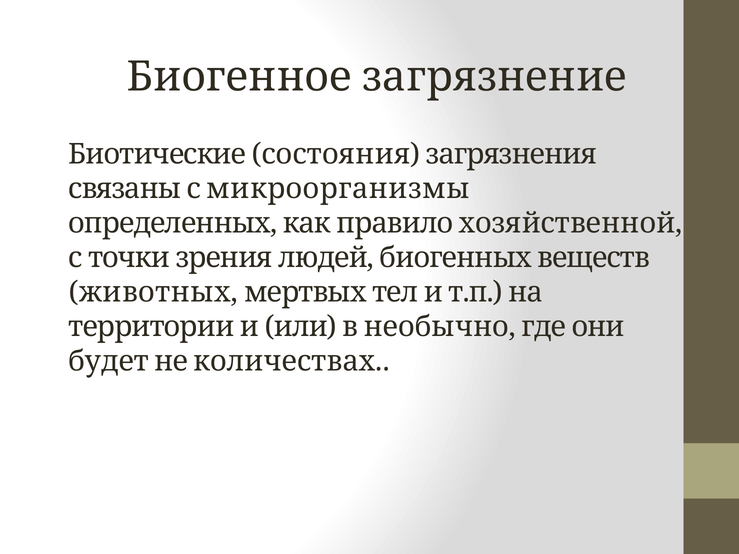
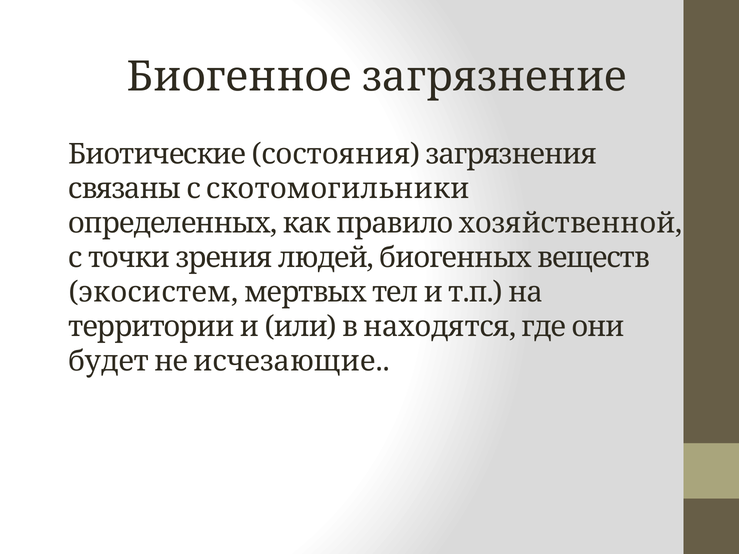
микроорганизмы: микроорганизмы -> скотомогильники (338, 189)
животных: животных -> экосистем (153, 293)
необычно: необычно -> находятся (440, 327)
количествах: количествах -> исчезающие (292, 362)
